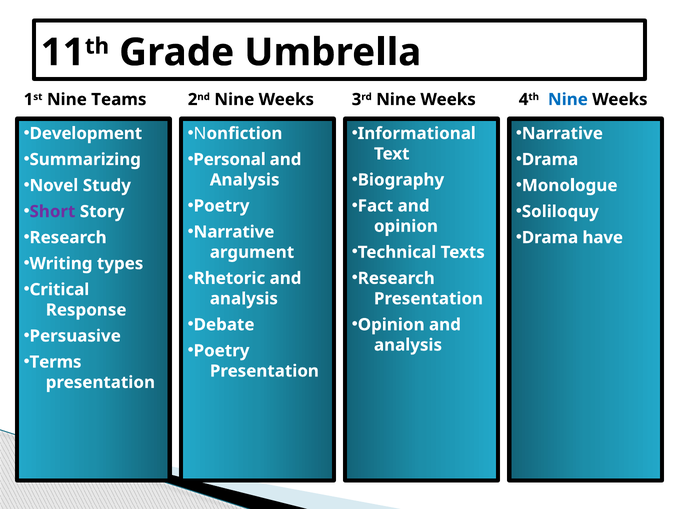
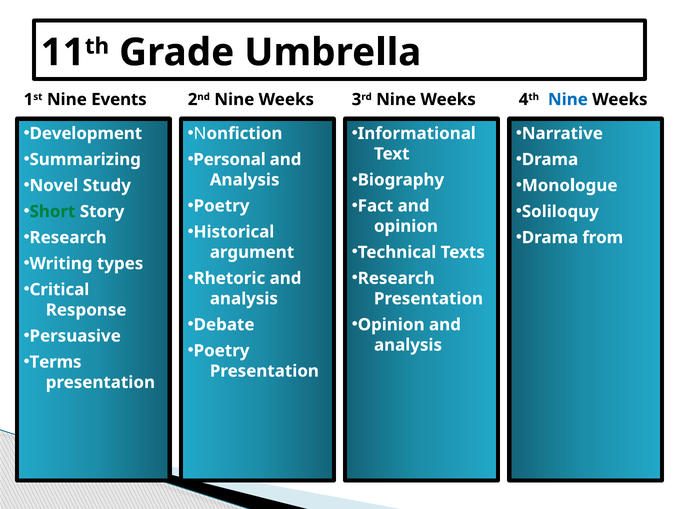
Teams: Teams -> Events (119, 100)
Short colour: purple -> green (52, 212)
Narrative: Narrative -> Historical (234, 232)
have: have -> from (603, 238)
